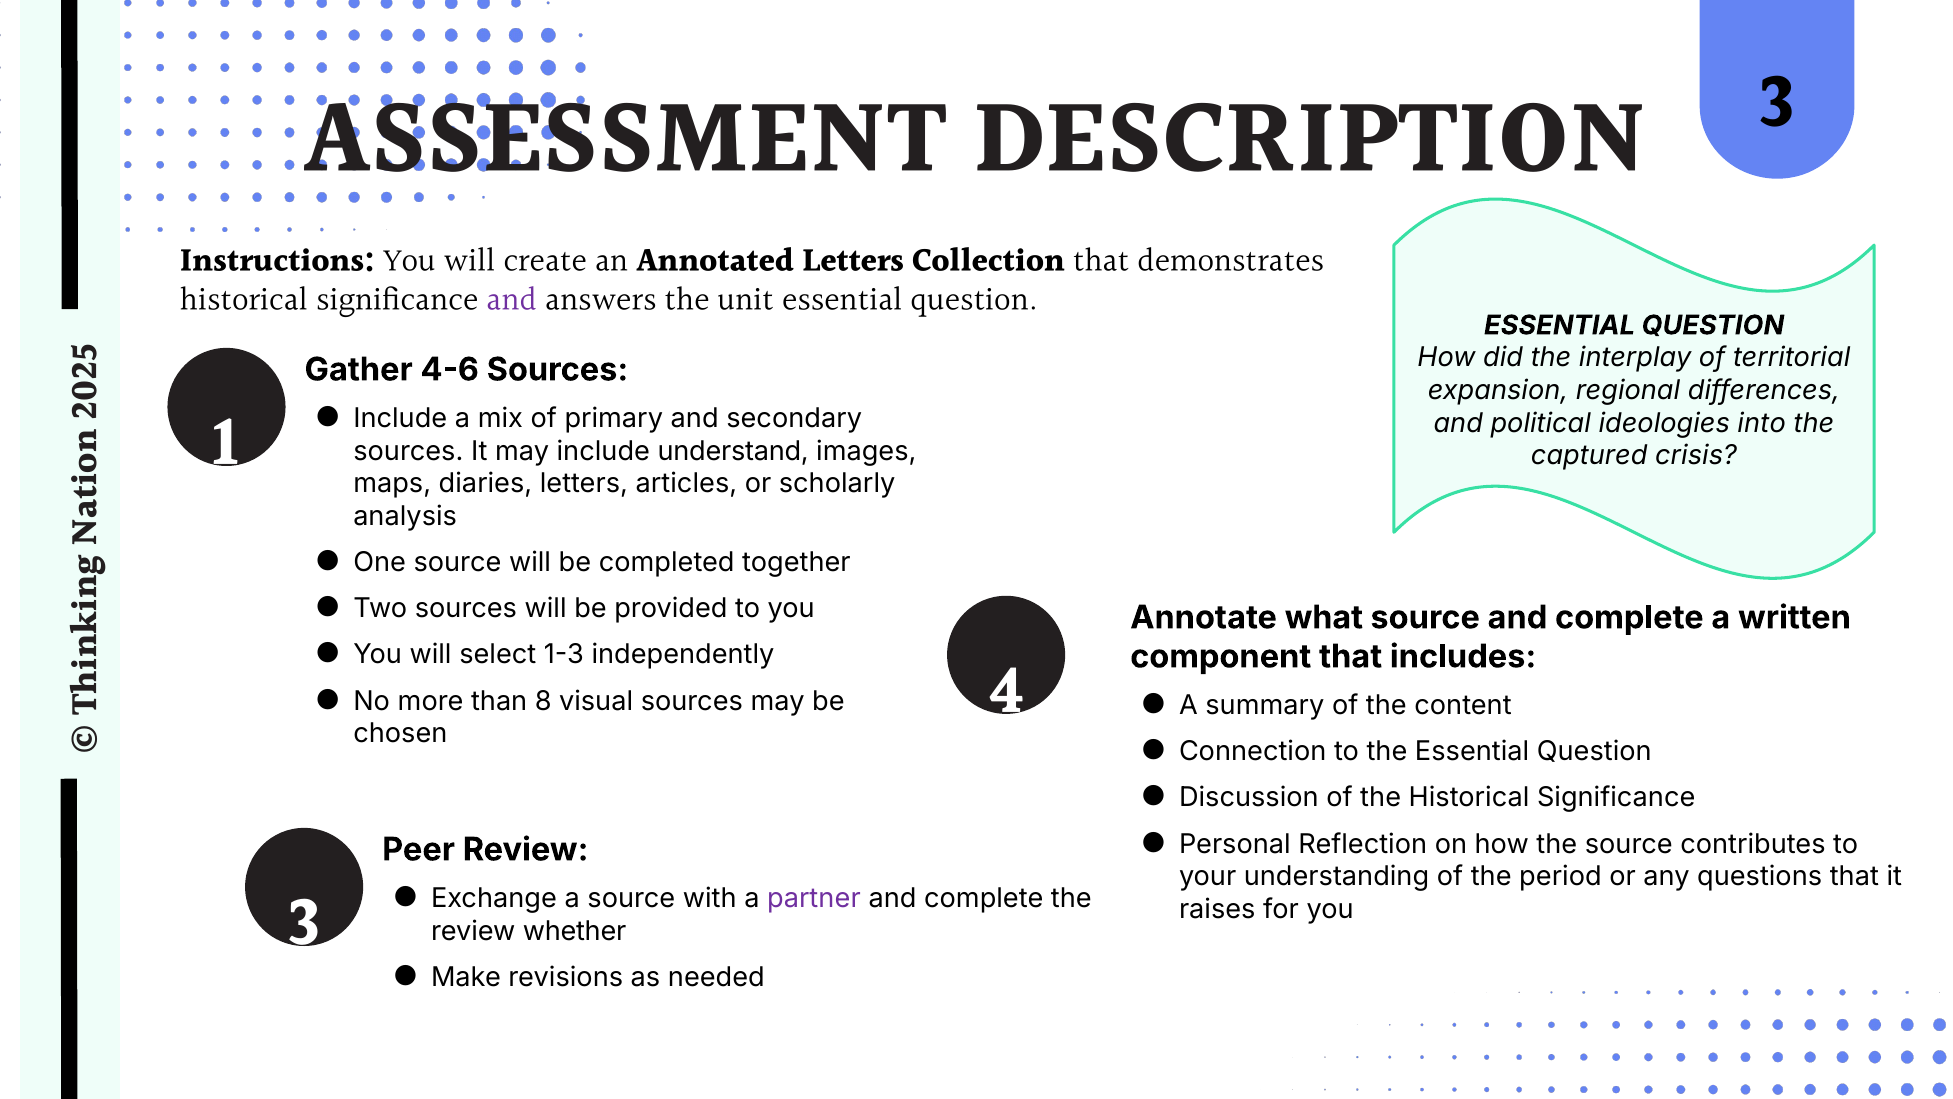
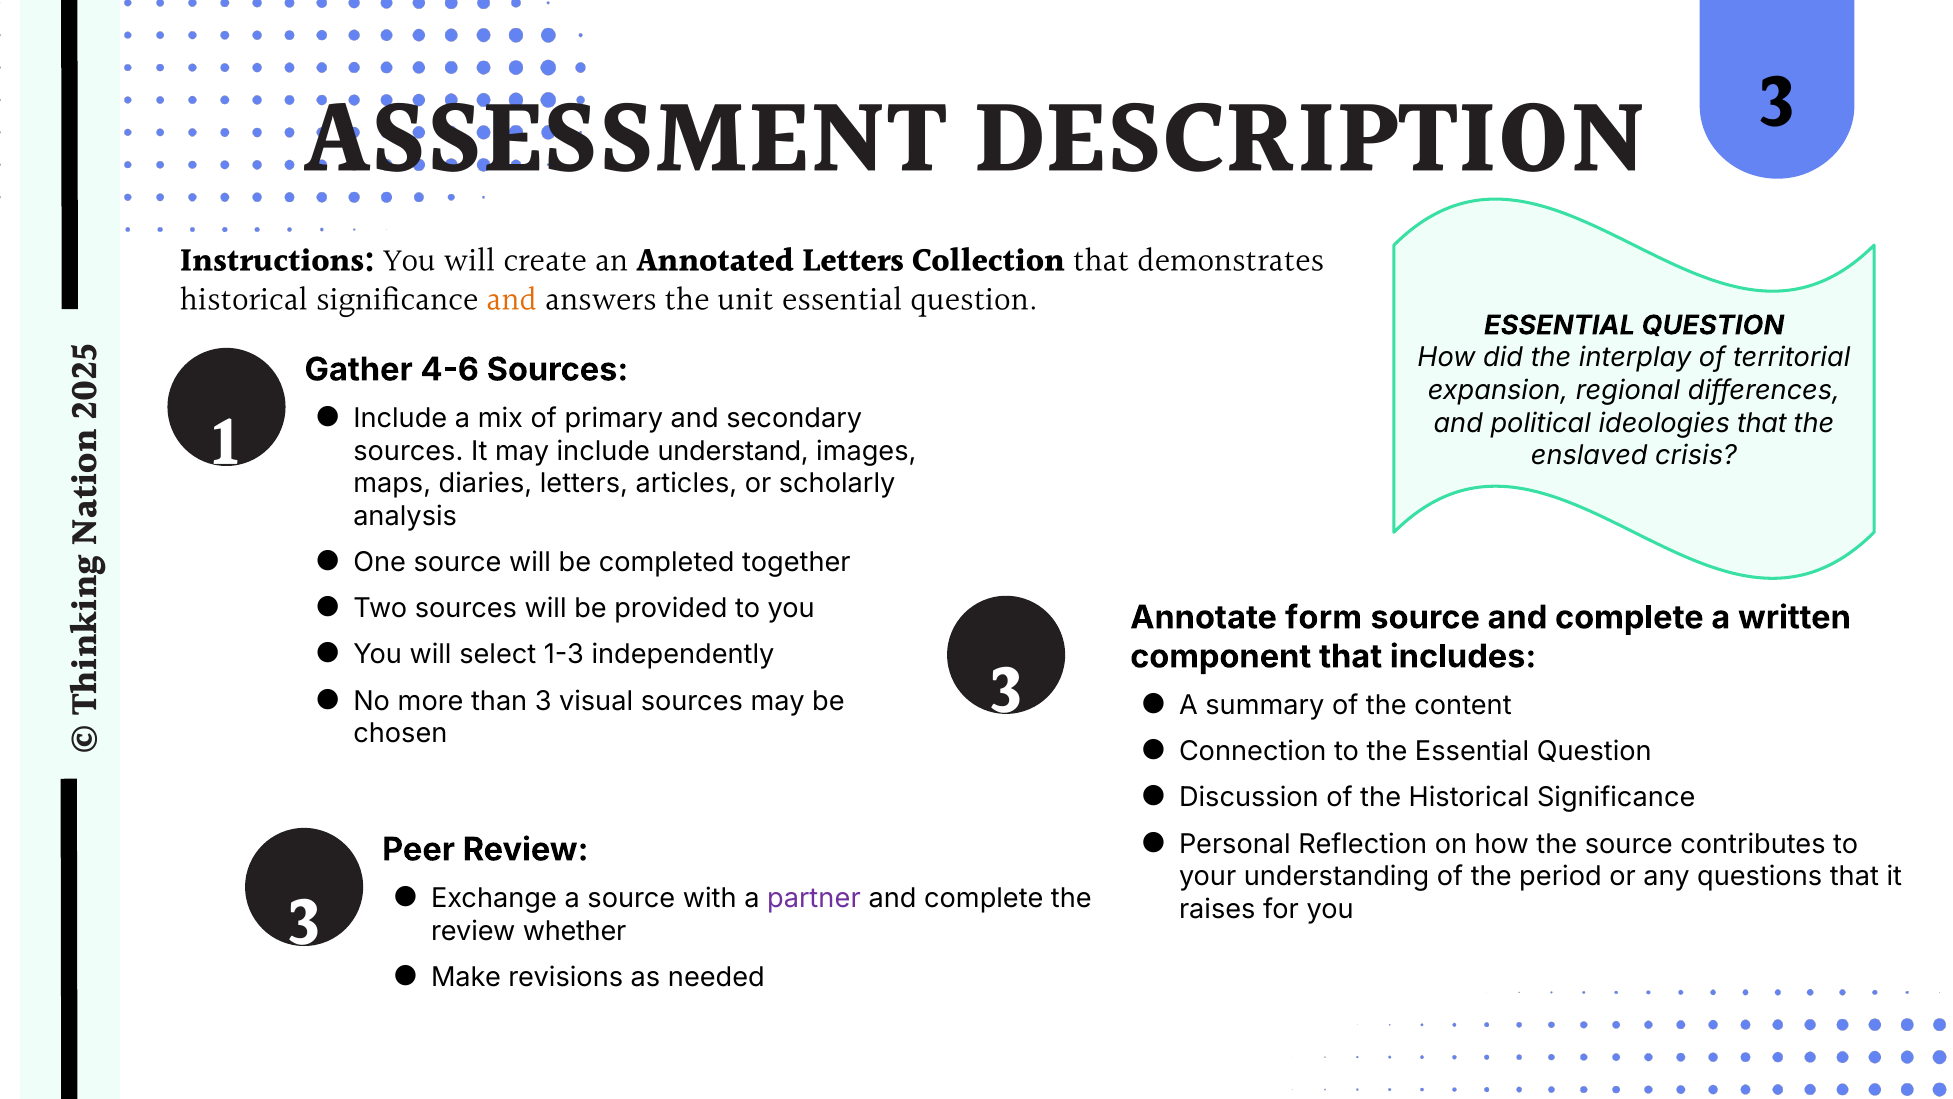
and colour: purple -> orange (512, 301)
ideologies into: into -> that (1762, 423)
captured: captured -> enslaved (1589, 456)
what: what -> form (1324, 617)
than 8: 8 -> 3 (543, 701)
chosen 4: 4 -> 3 (1006, 693)
